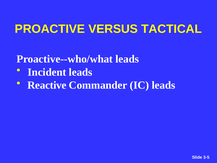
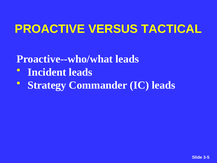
Reactive: Reactive -> Strategy (47, 85)
